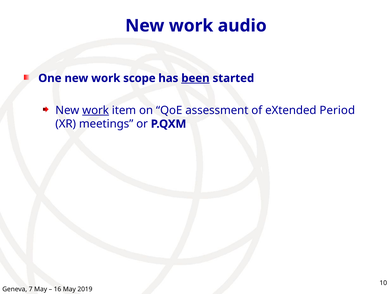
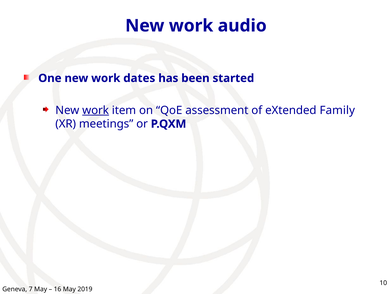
scope: scope -> dates (139, 78)
been underline: present -> none (195, 78)
Period: Period -> Family (337, 110)
